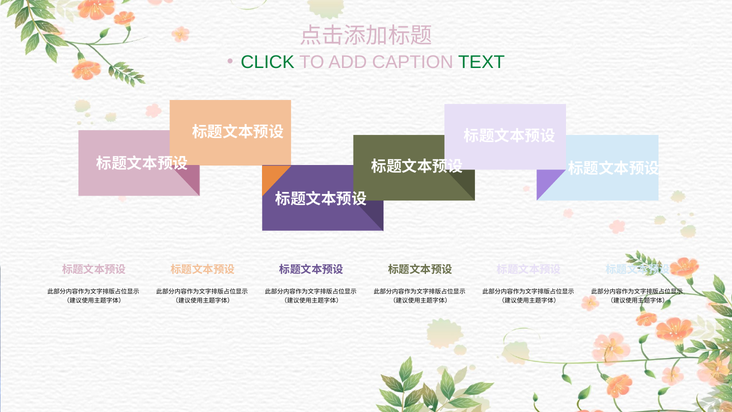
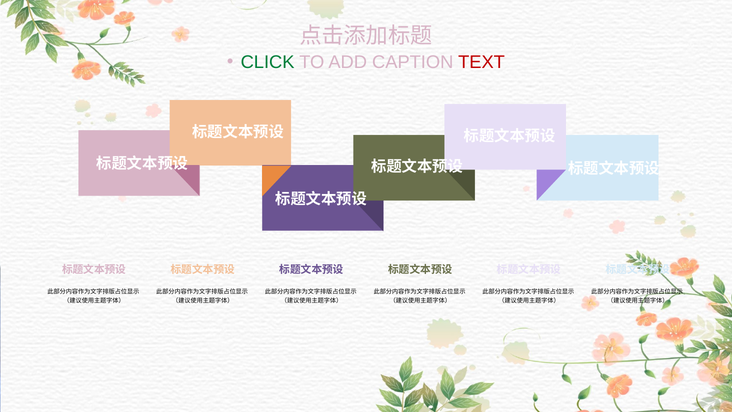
TEXT colour: green -> red (482, 62)
